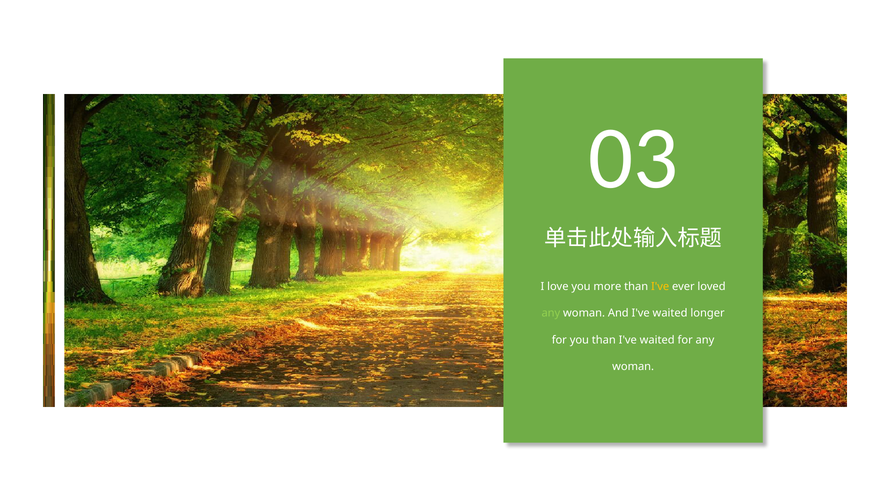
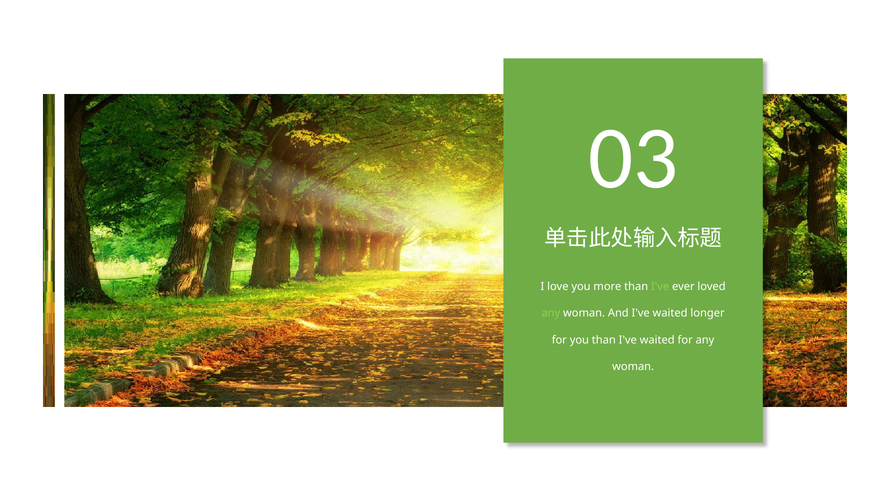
I've colour: yellow -> light green (660, 286)
